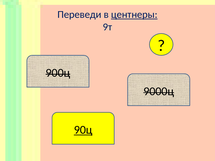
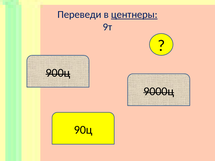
90ц underline: present -> none (83, 130)
